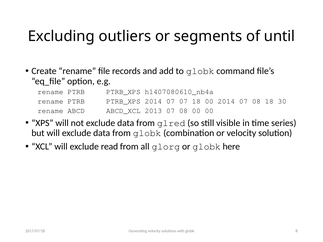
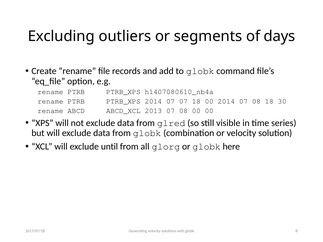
until: until -> days (280, 36)
read: read -> until (109, 147)
